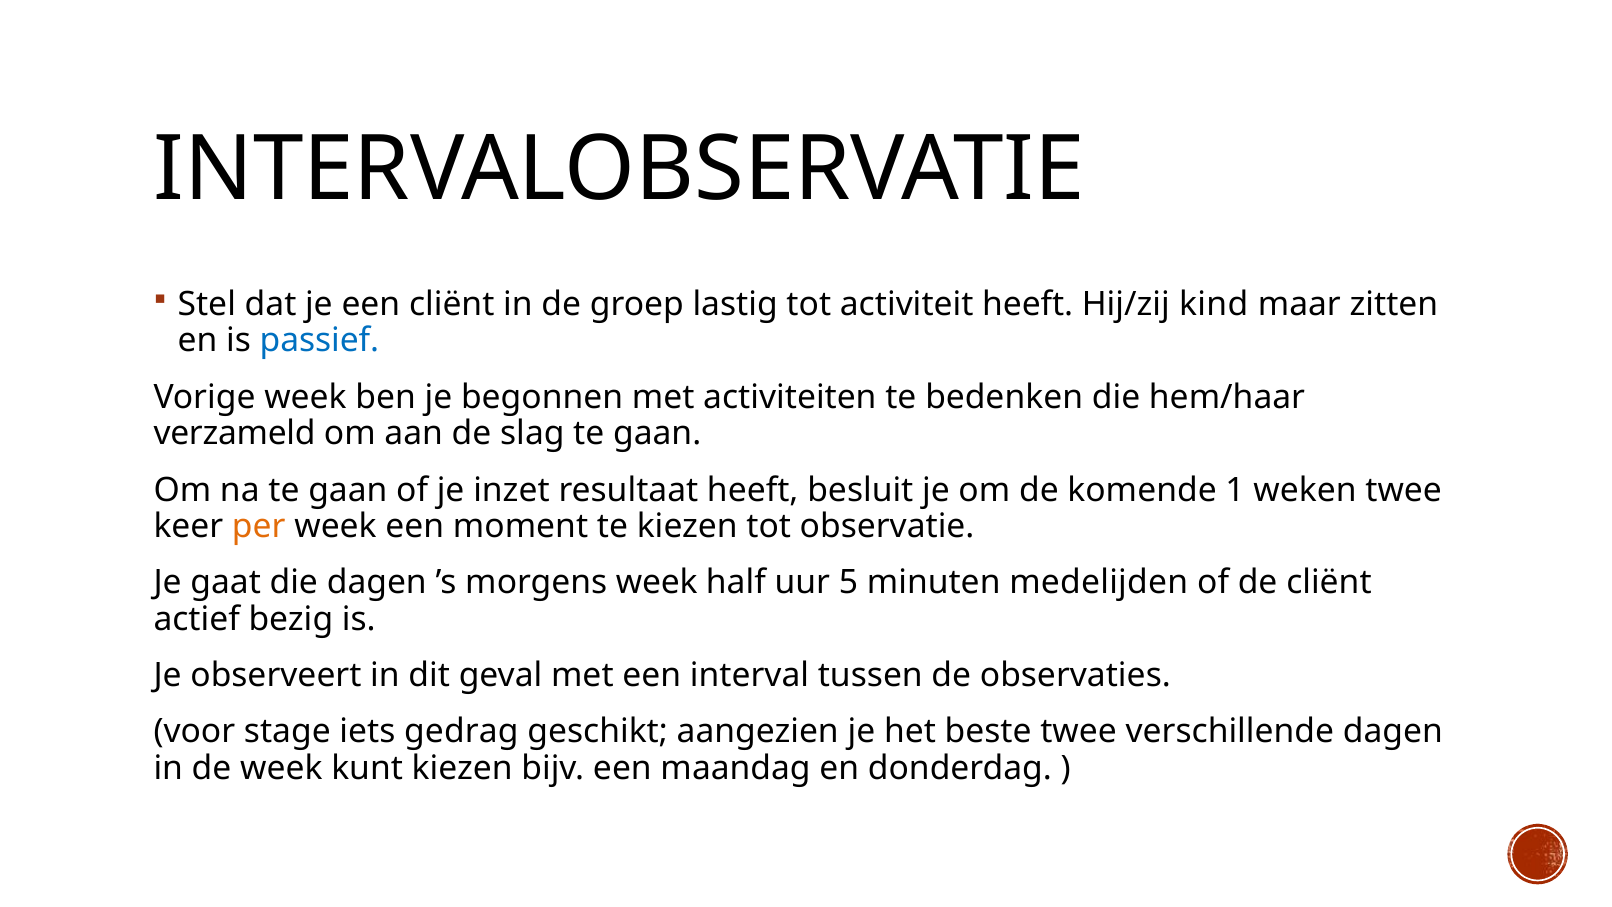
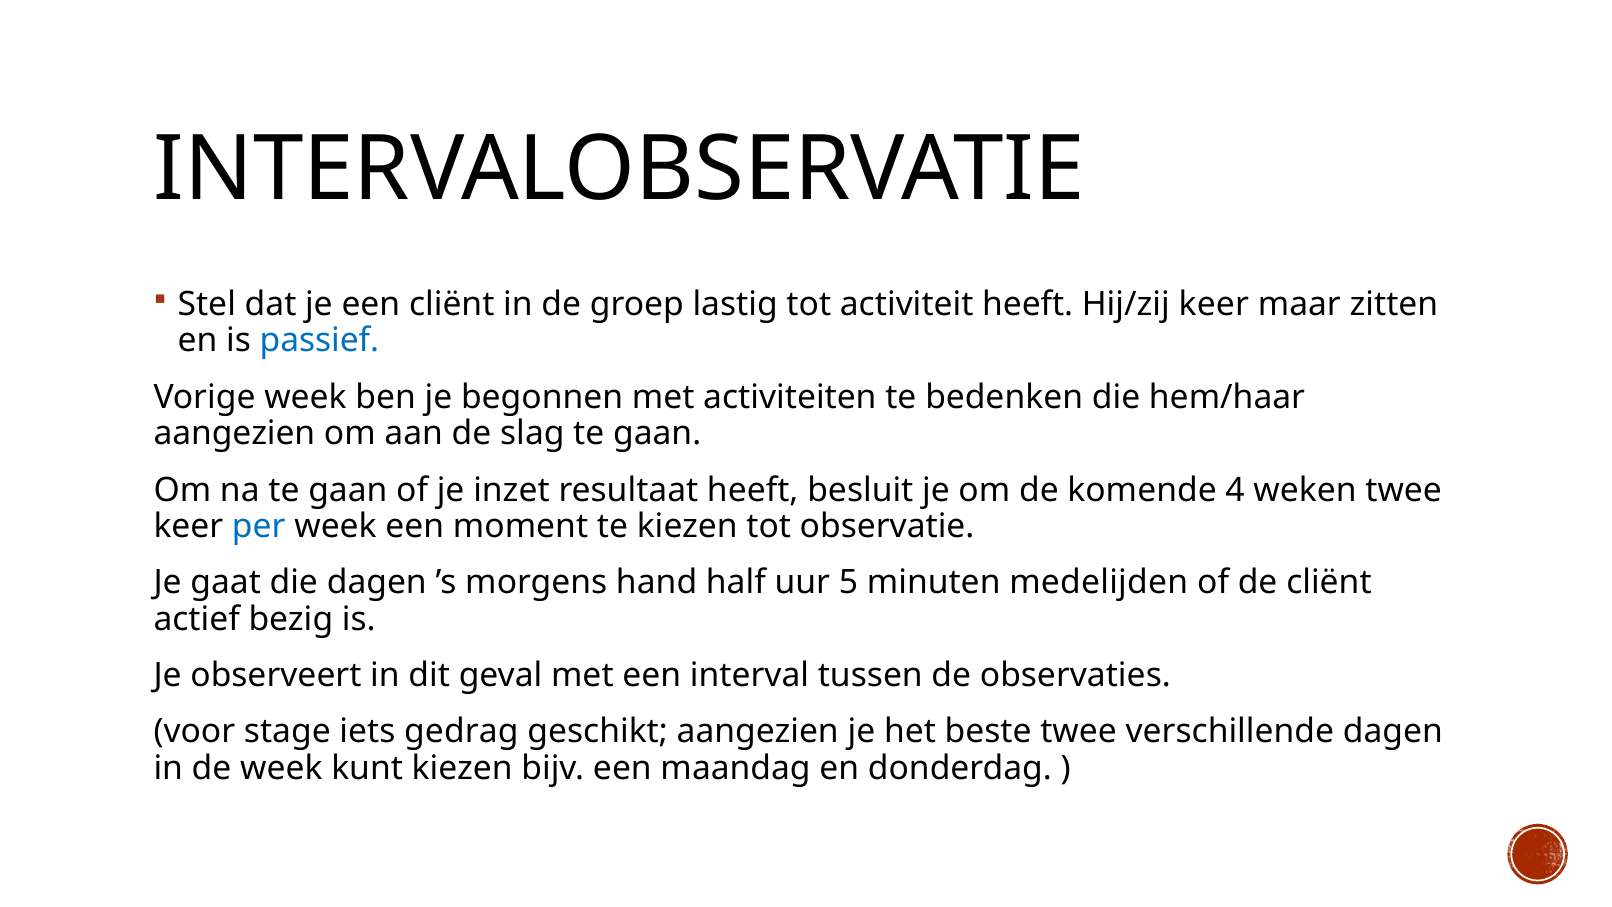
Hij/zij kind: kind -> keer (1214, 304)
verzameld: verzameld -> aangezien (234, 433)
1: 1 -> 4 (1235, 490)
per colour: orange -> blue (259, 526)
morgens week: week -> hand (657, 583)
